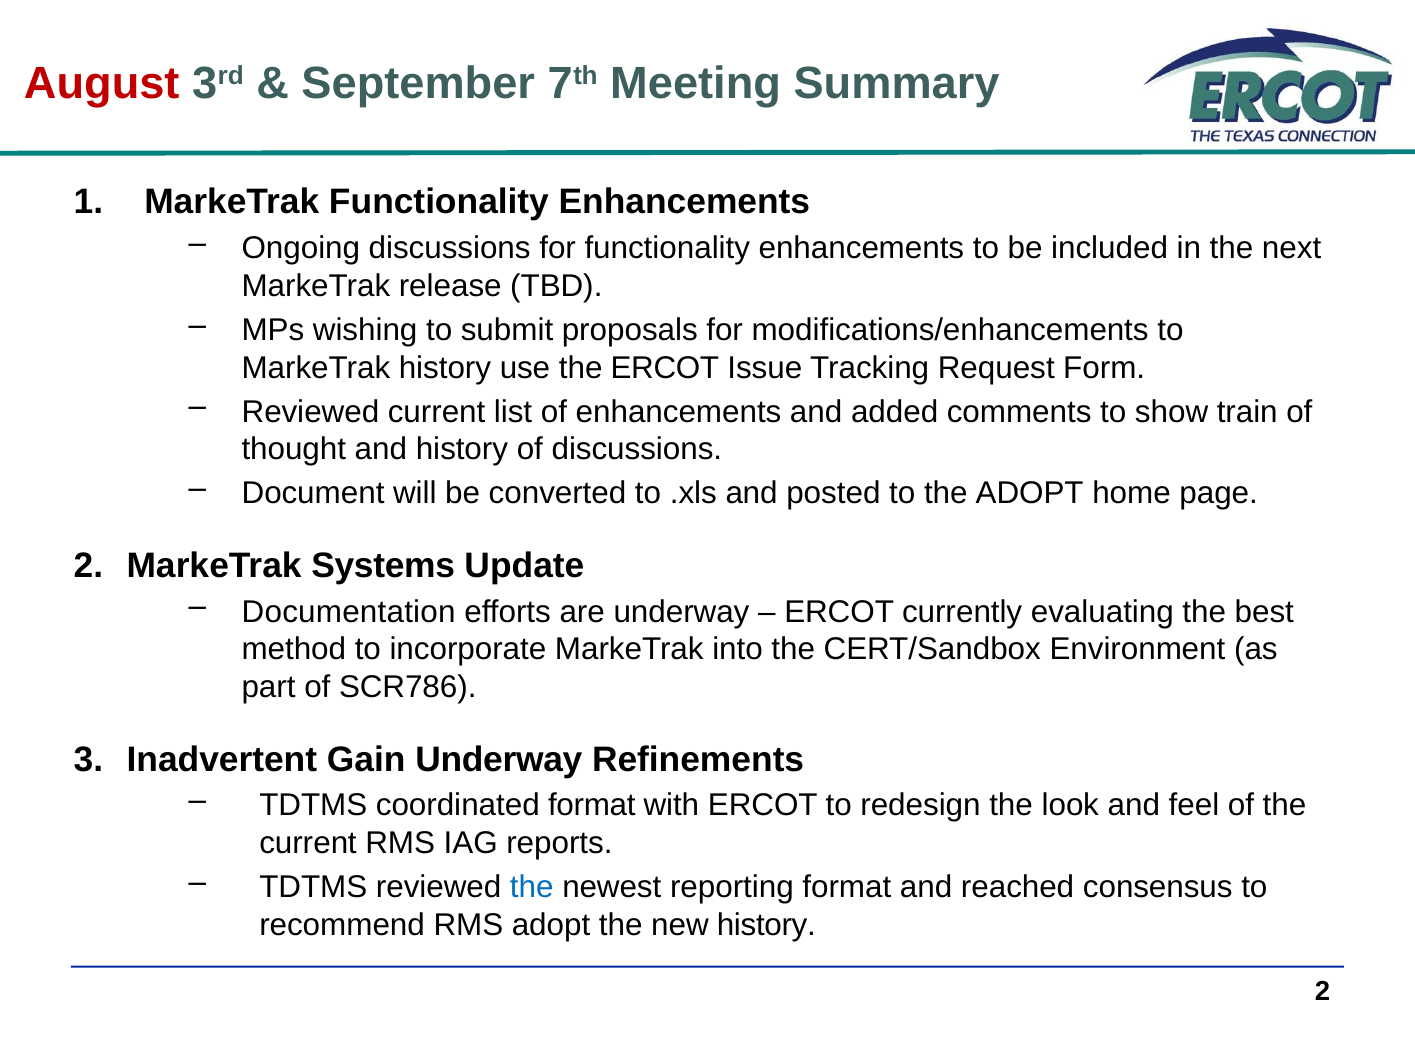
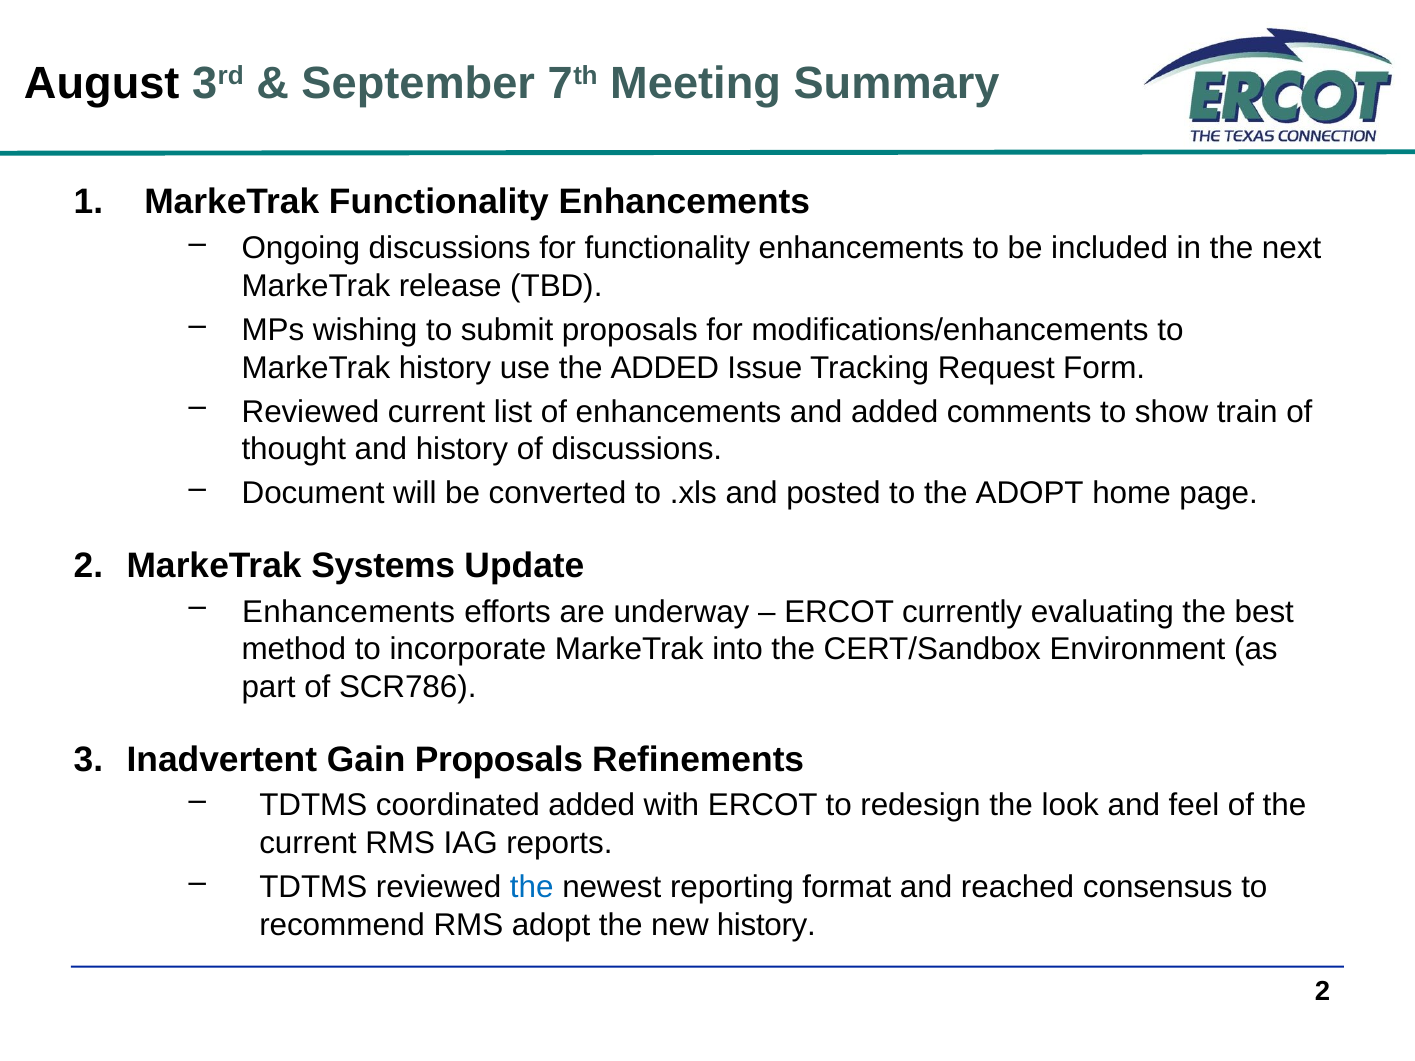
August colour: red -> black (102, 84)
the ERCOT: ERCOT -> ADDED (665, 368)
Documentation: Documentation -> Enhancements (349, 612)
Gain Underway: Underway -> Proposals (499, 760)
coordinated format: format -> added (592, 806)
